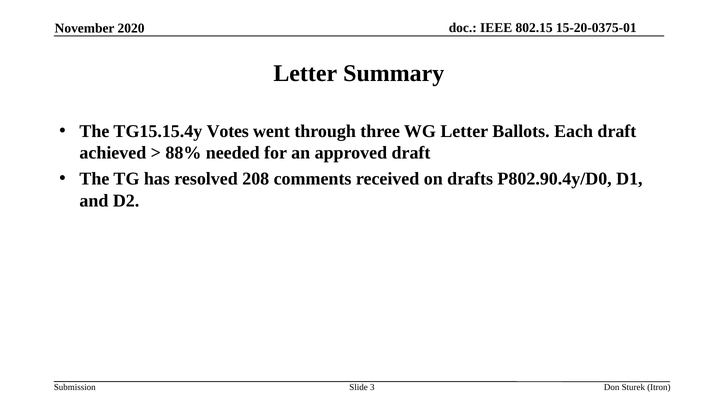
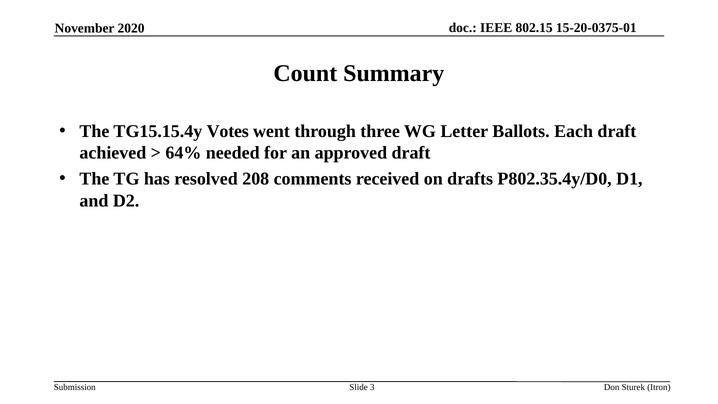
Letter: Letter -> Count (305, 73)
88%: 88% -> 64% (183, 153)
P802.90.4y/D0: P802.90.4y/D0 -> P802.35.4y/D0 (555, 179)
